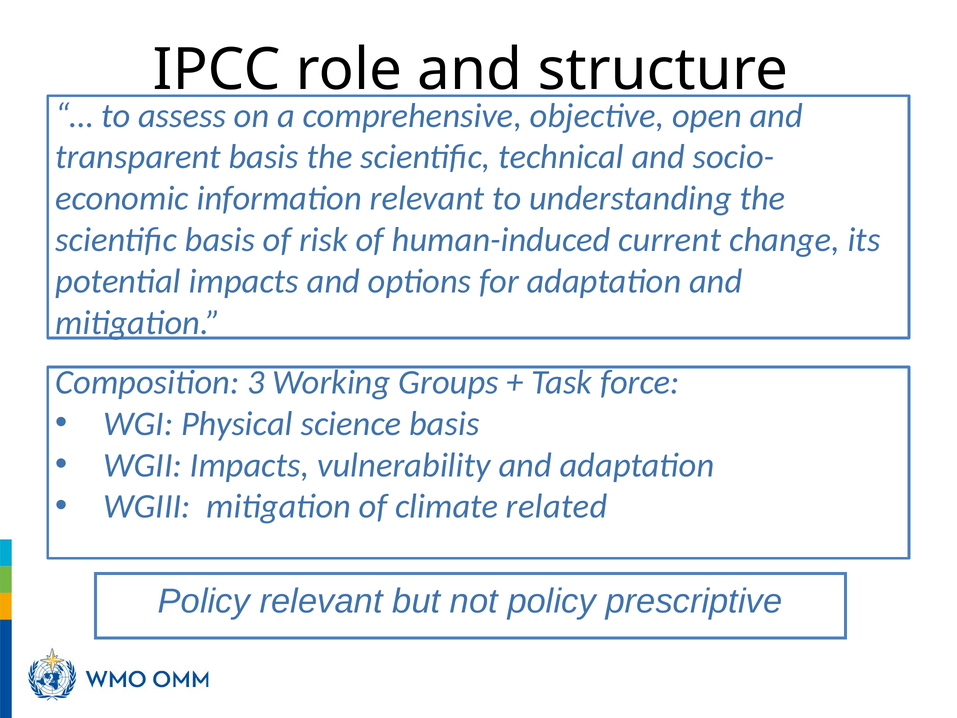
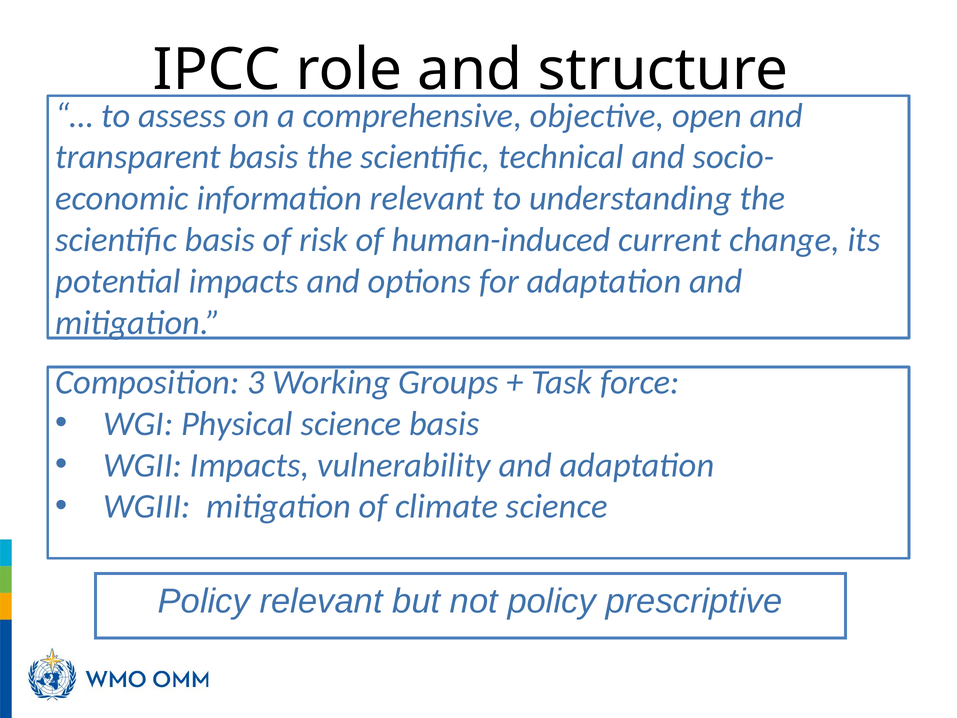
climate related: related -> science (557, 506)
